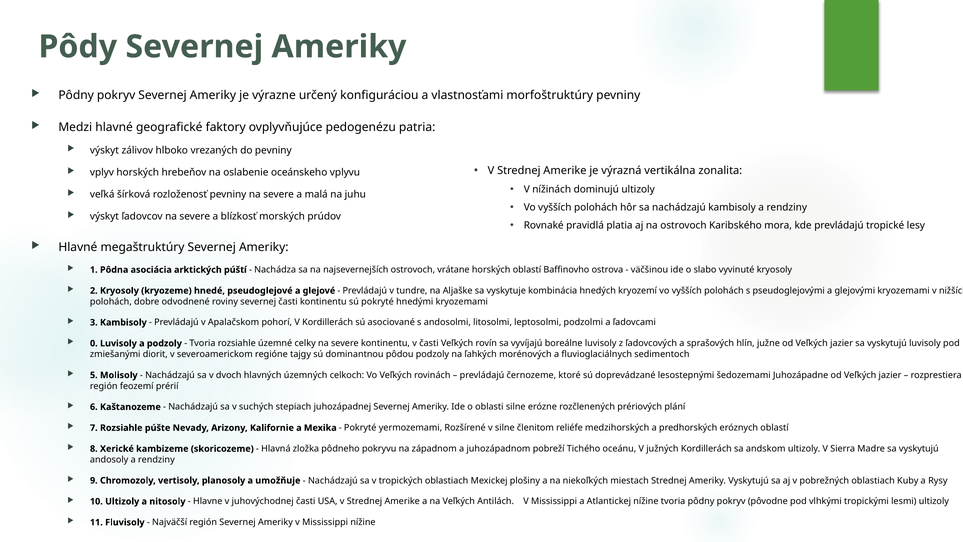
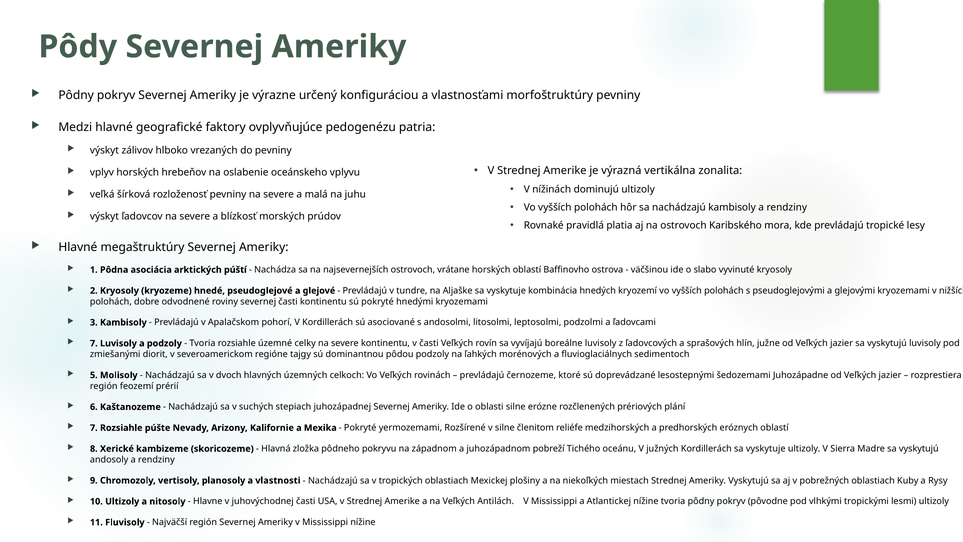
0: 0 -> 7 (94, 343)
Kordillerách sa andskom: andskom -> vyskytuje (766, 449)
umožňuje: umožňuje -> vlastnosti (278, 480)
